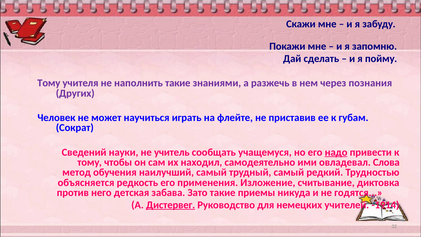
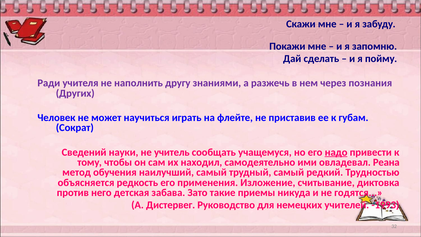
Тому: Тому -> Ради (49, 83)
наполнить такие: такие -> другу (178, 83)
Слова: Слова -> Реана (386, 162)
Дистервег underline: present -> none (171, 205)
-1914: -1914 -> -1993 (385, 205)
